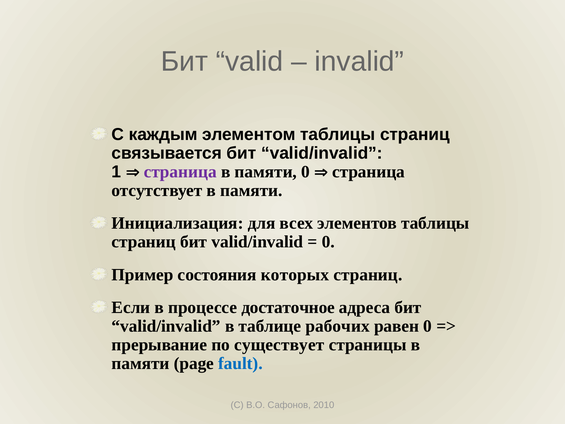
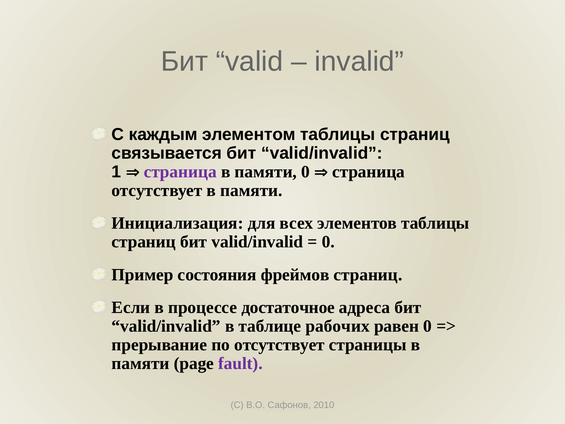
которых: которых -> фреймов (295, 275)
по существует: существует -> отсутствует (279, 345)
fault colour: blue -> purple (240, 363)
